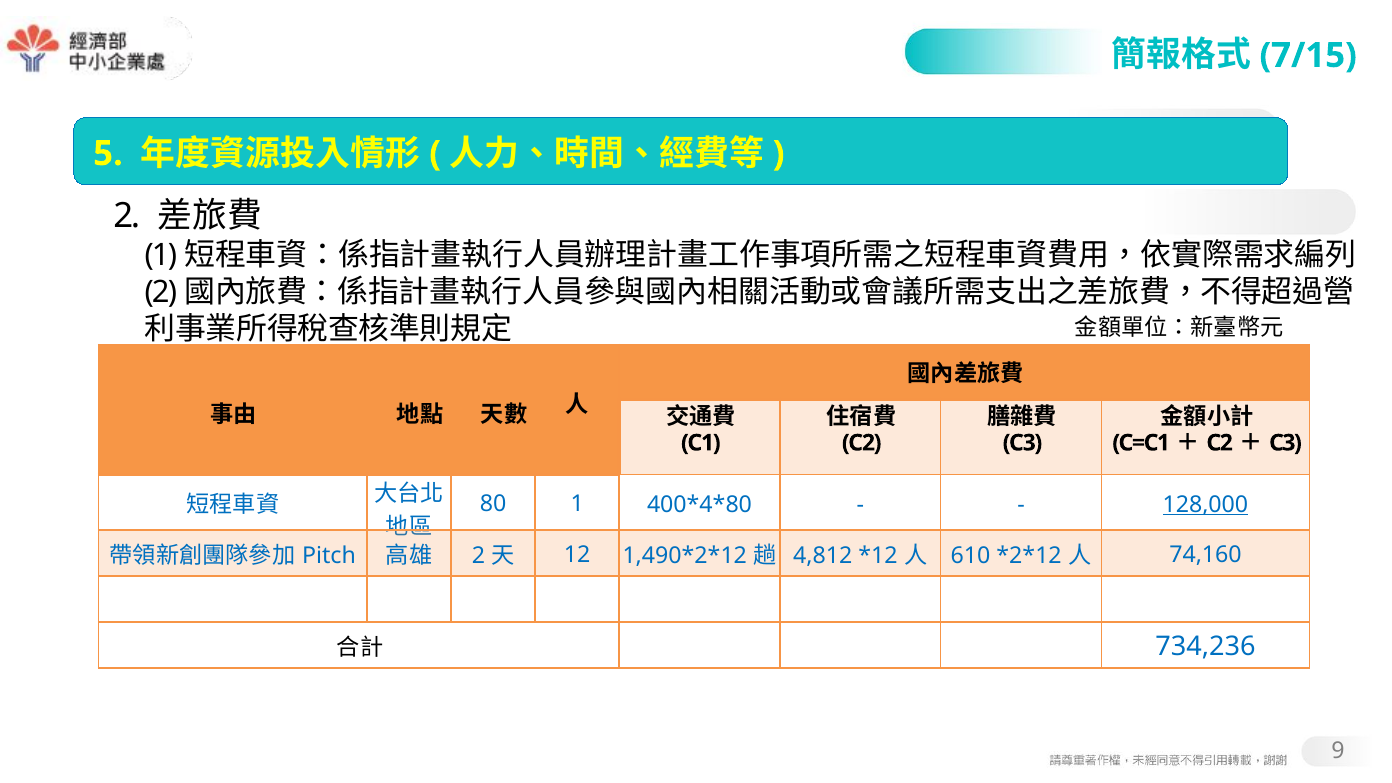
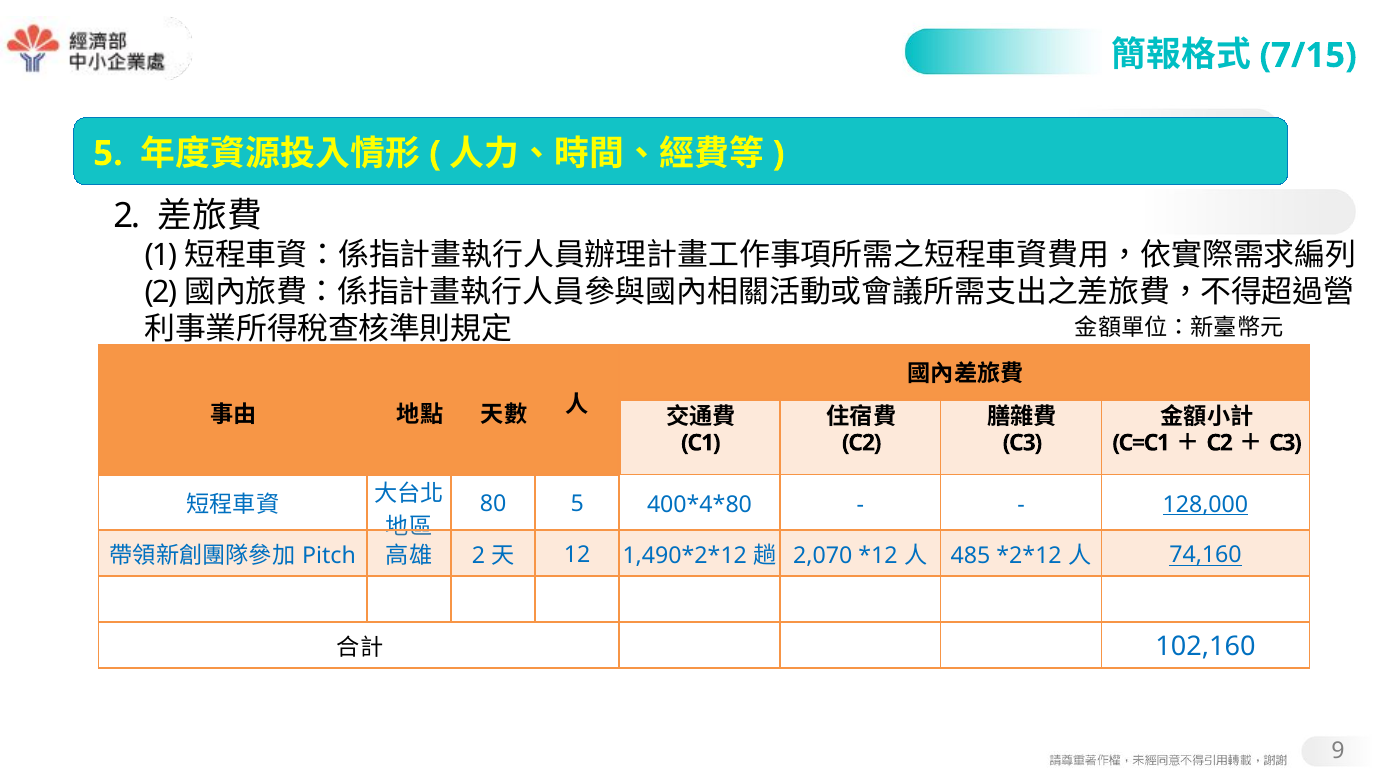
80 1: 1 -> 5 (577, 504)
4,812: 4,812 -> 2,070 (823, 556)
610: 610 -> 485 (971, 556)
74,160 underline: none -> present (1206, 555)
734,236: 734,236 -> 102,160 (1205, 647)
